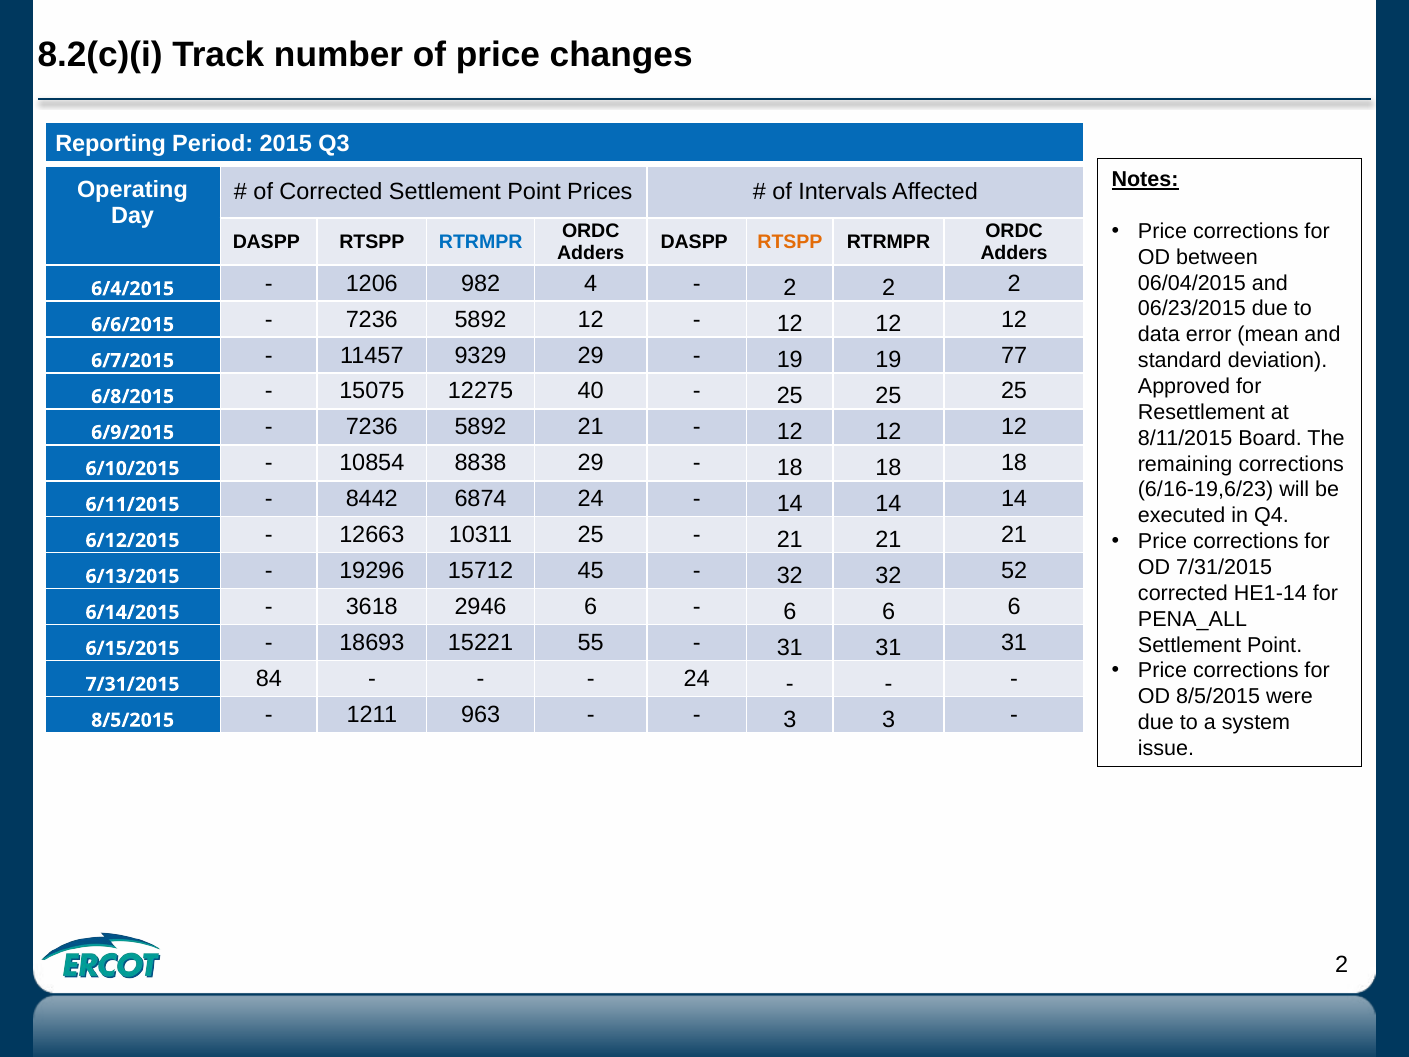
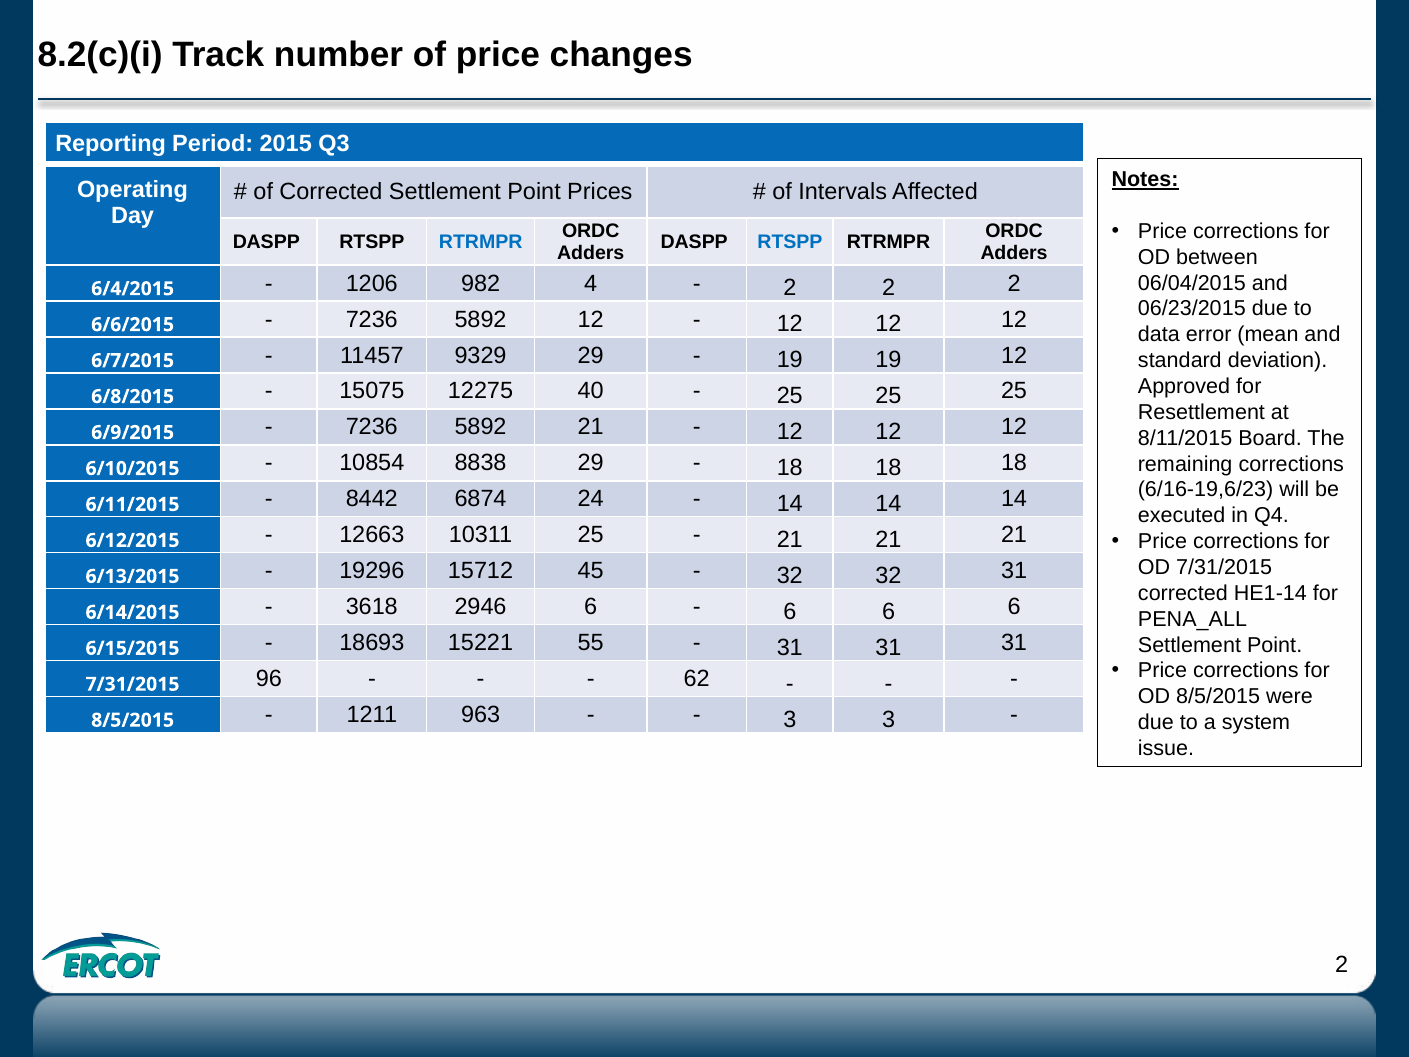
RTSPP colour: orange -> blue (790, 242)
19 77: 77 -> 12 (1014, 355)
32 52: 52 -> 31 (1014, 571)
84: 84 -> 96 (269, 679)
24: 24 -> 62 (697, 679)
